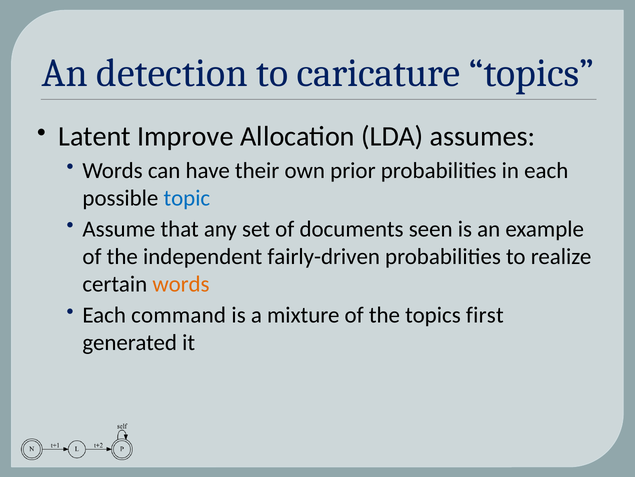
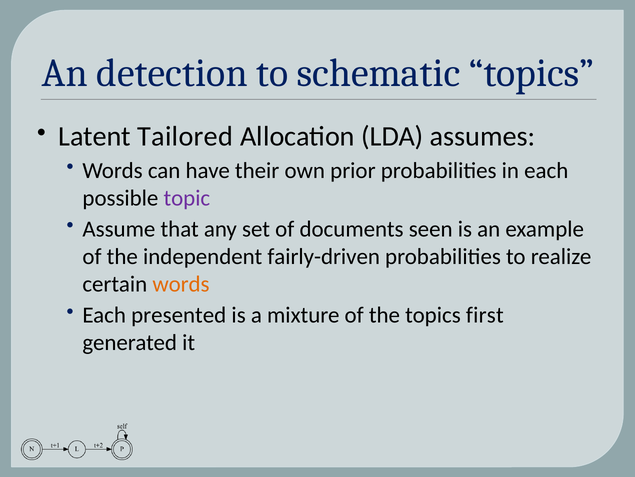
caricature: caricature -> schematic (379, 73)
Improve: Improve -> Tailored (185, 136)
topic colour: blue -> purple (187, 198)
command: command -> presented (179, 315)
